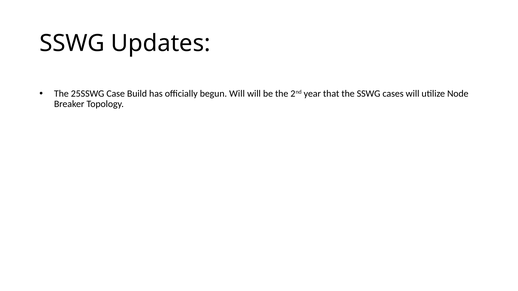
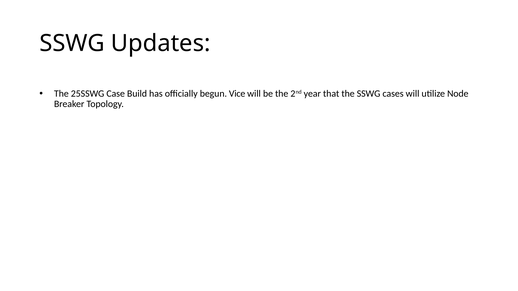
begun Will: Will -> Vice (237, 94)
